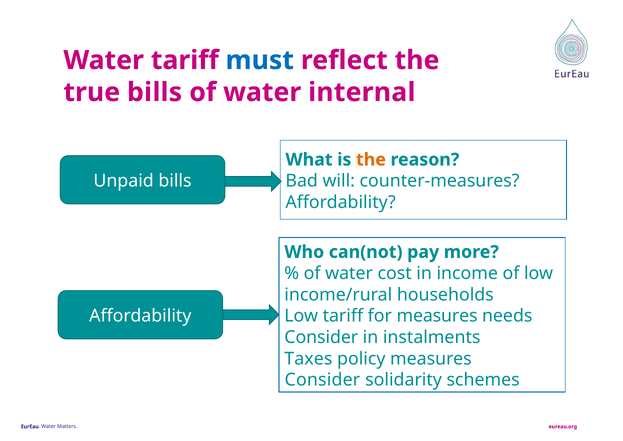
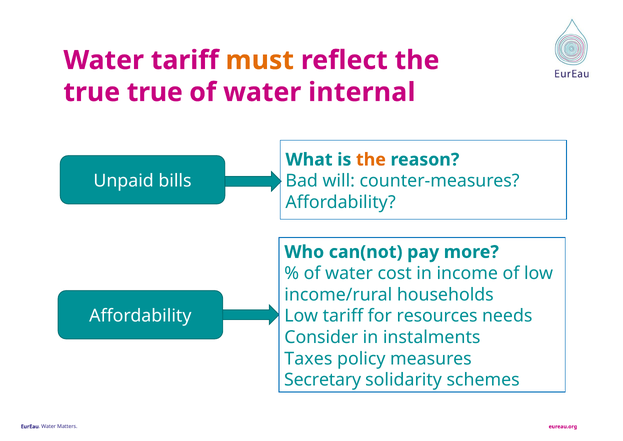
must colour: blue -> orange (260, 60)
true bills: bills -> true (155, 92)
for measures: measures -> resources (437, 316)
Consider: Consider -> Secretary (323, 380)
